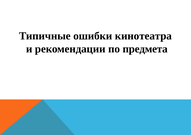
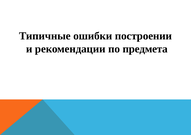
кинотеатра: кинотеатра -> построении (143, 36)
